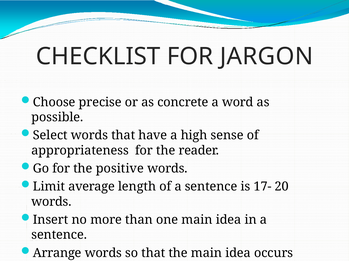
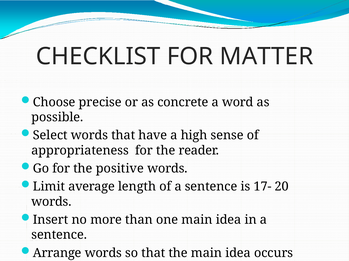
JARGON: JARGON -> MATTER (267, 57)
